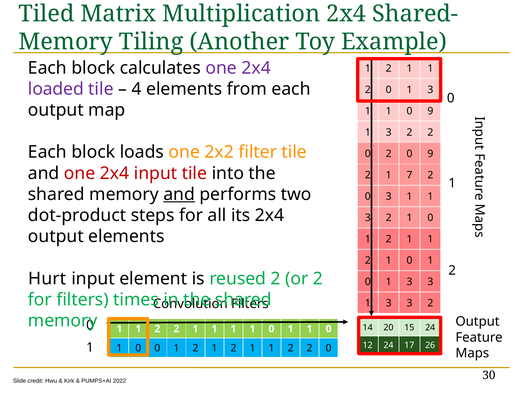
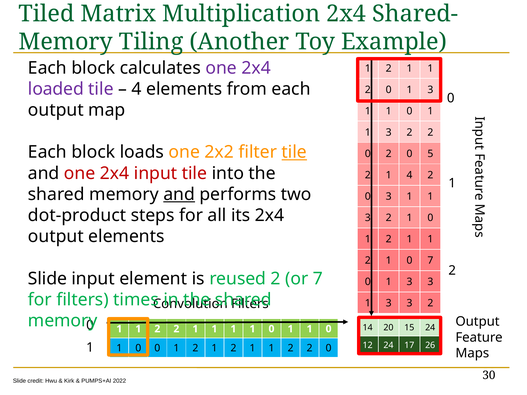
9: 9 -> 1 (430, 111)
tile underline: none -> present (294, 152)
2 0 9: 9 -> 5 (430, 154)
1 7: 7 -> 4 (410, 175)
1: 1 -> 7 (430, 261)
Hurt: Hurt -> Slide (47, 279)
or 2: 2 -> 7 (318, 279)
